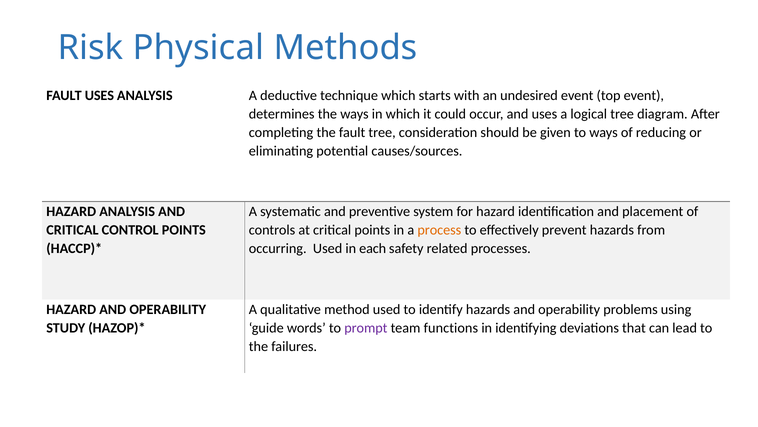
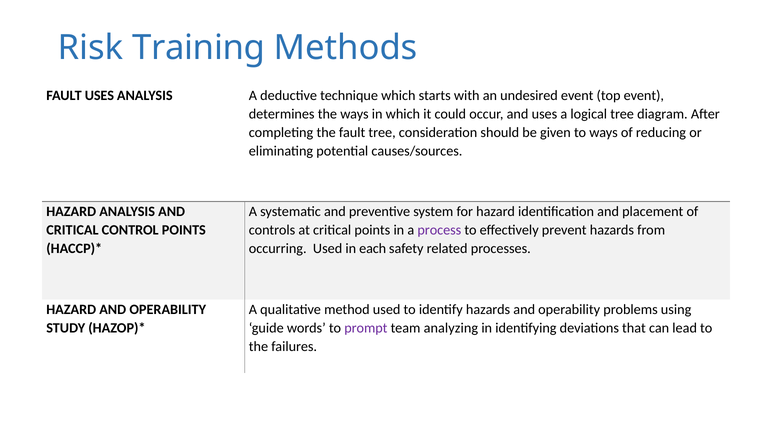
Physical: Physical -> Training (199, 48)
process colour: orange -> purple (439, 230)
functions: functions -> analyzing (451, 328)
